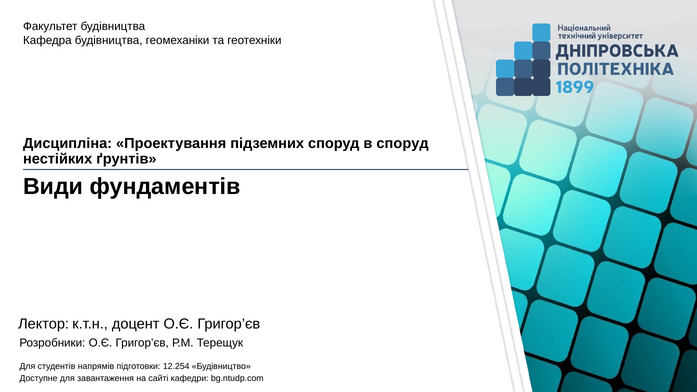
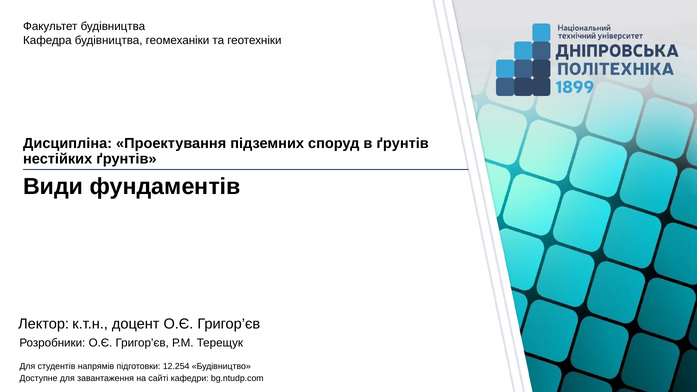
в споруд: споруд -> ґрунтів (403, 143)
